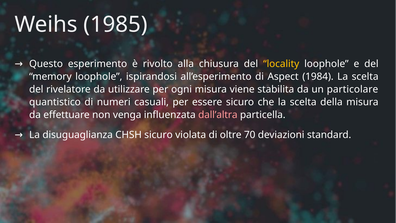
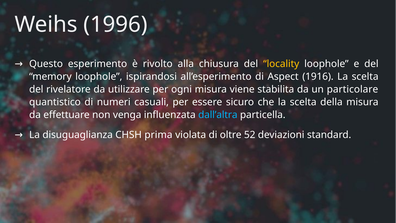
1985: 1985 -> 1996 (115, 25)
1984: 1984 -> 1916 (318, 77)
dall’altra colour: pink -> light blue (218, 115)
CHSH sicuro: sicuro -> prima (158, 135)
70: 70 -> 52 (250, 135)
